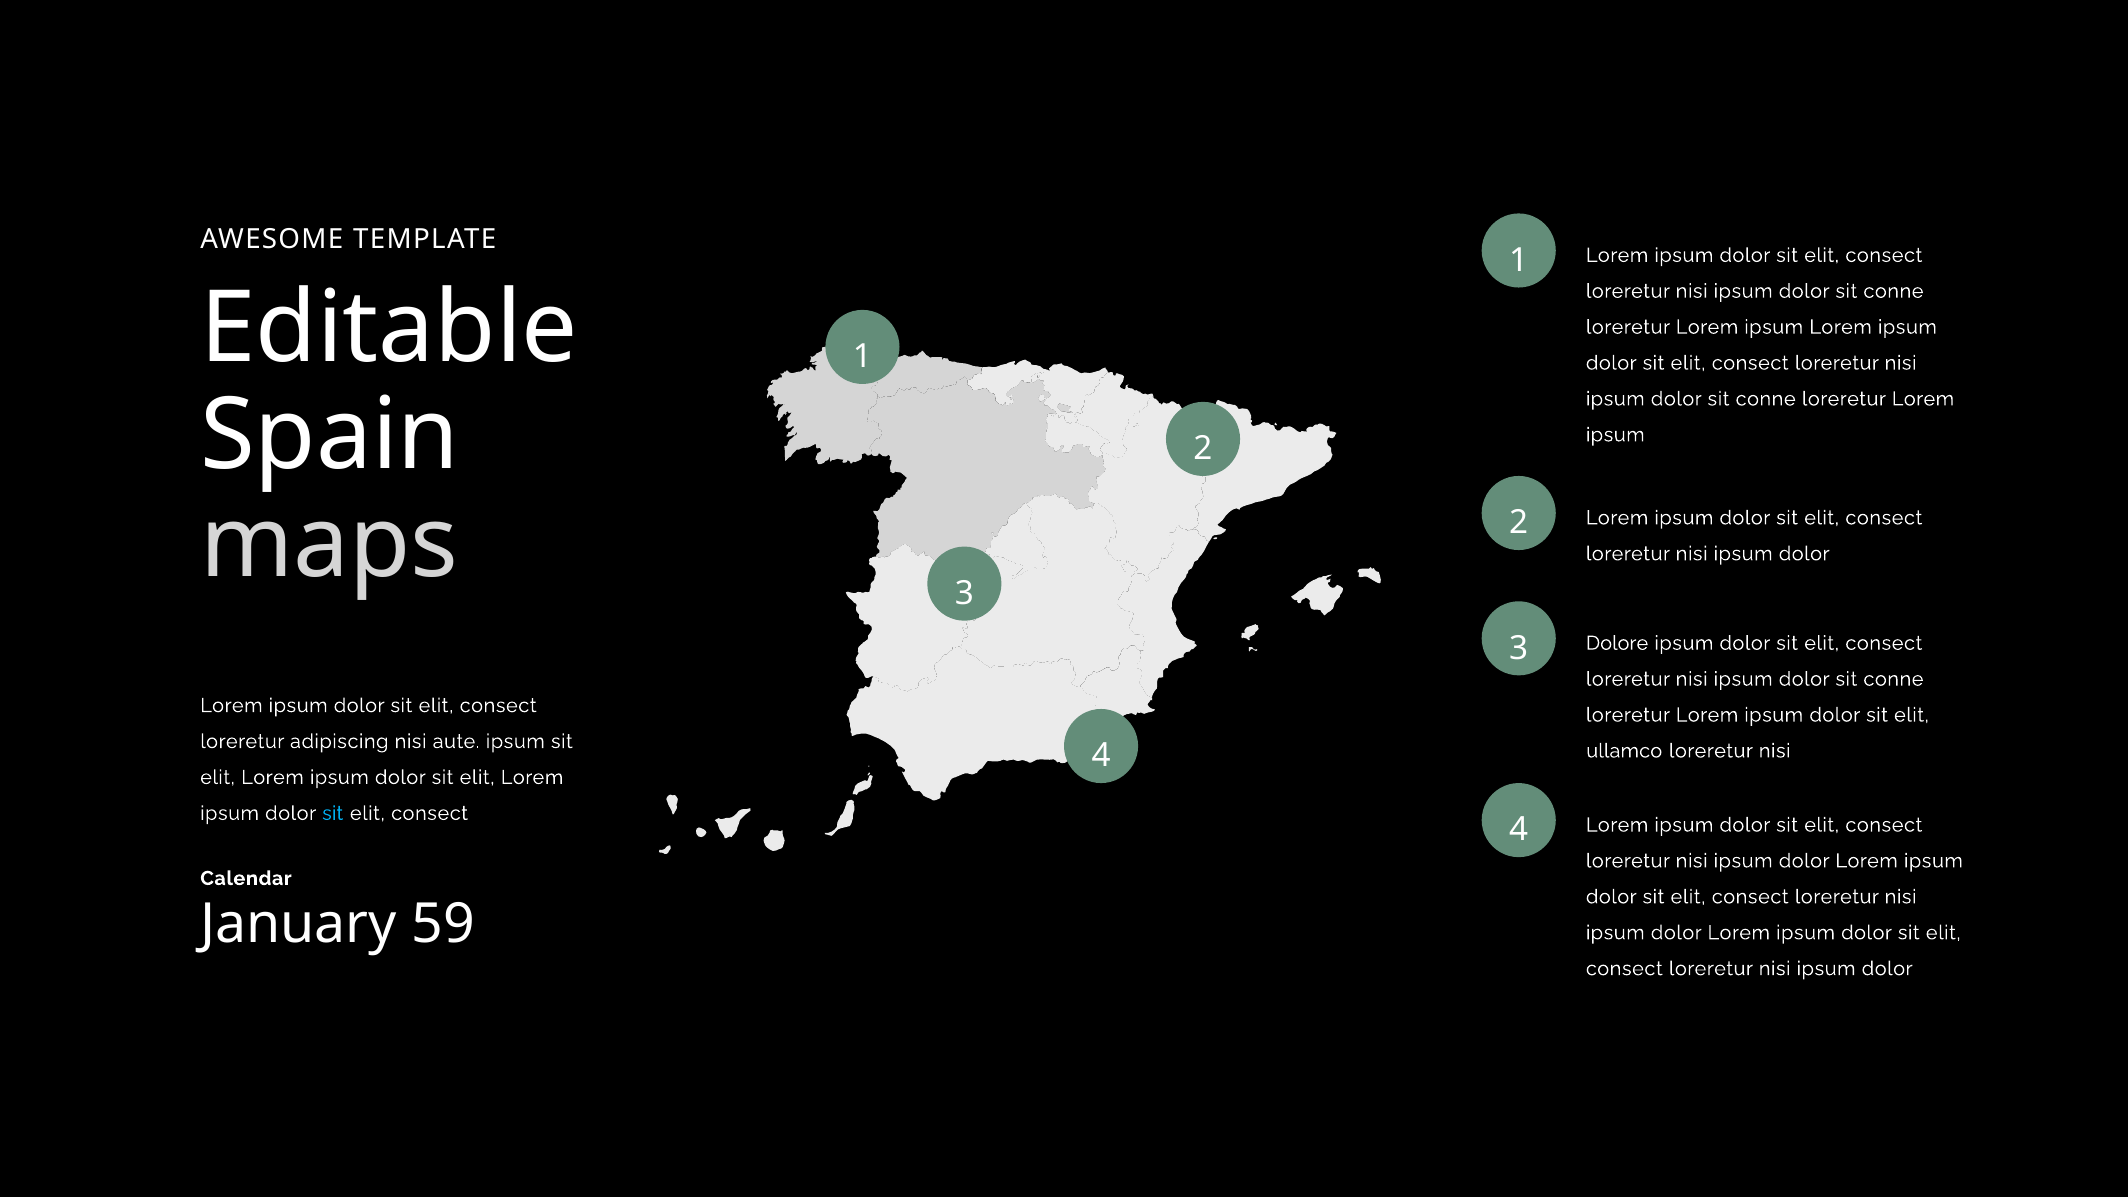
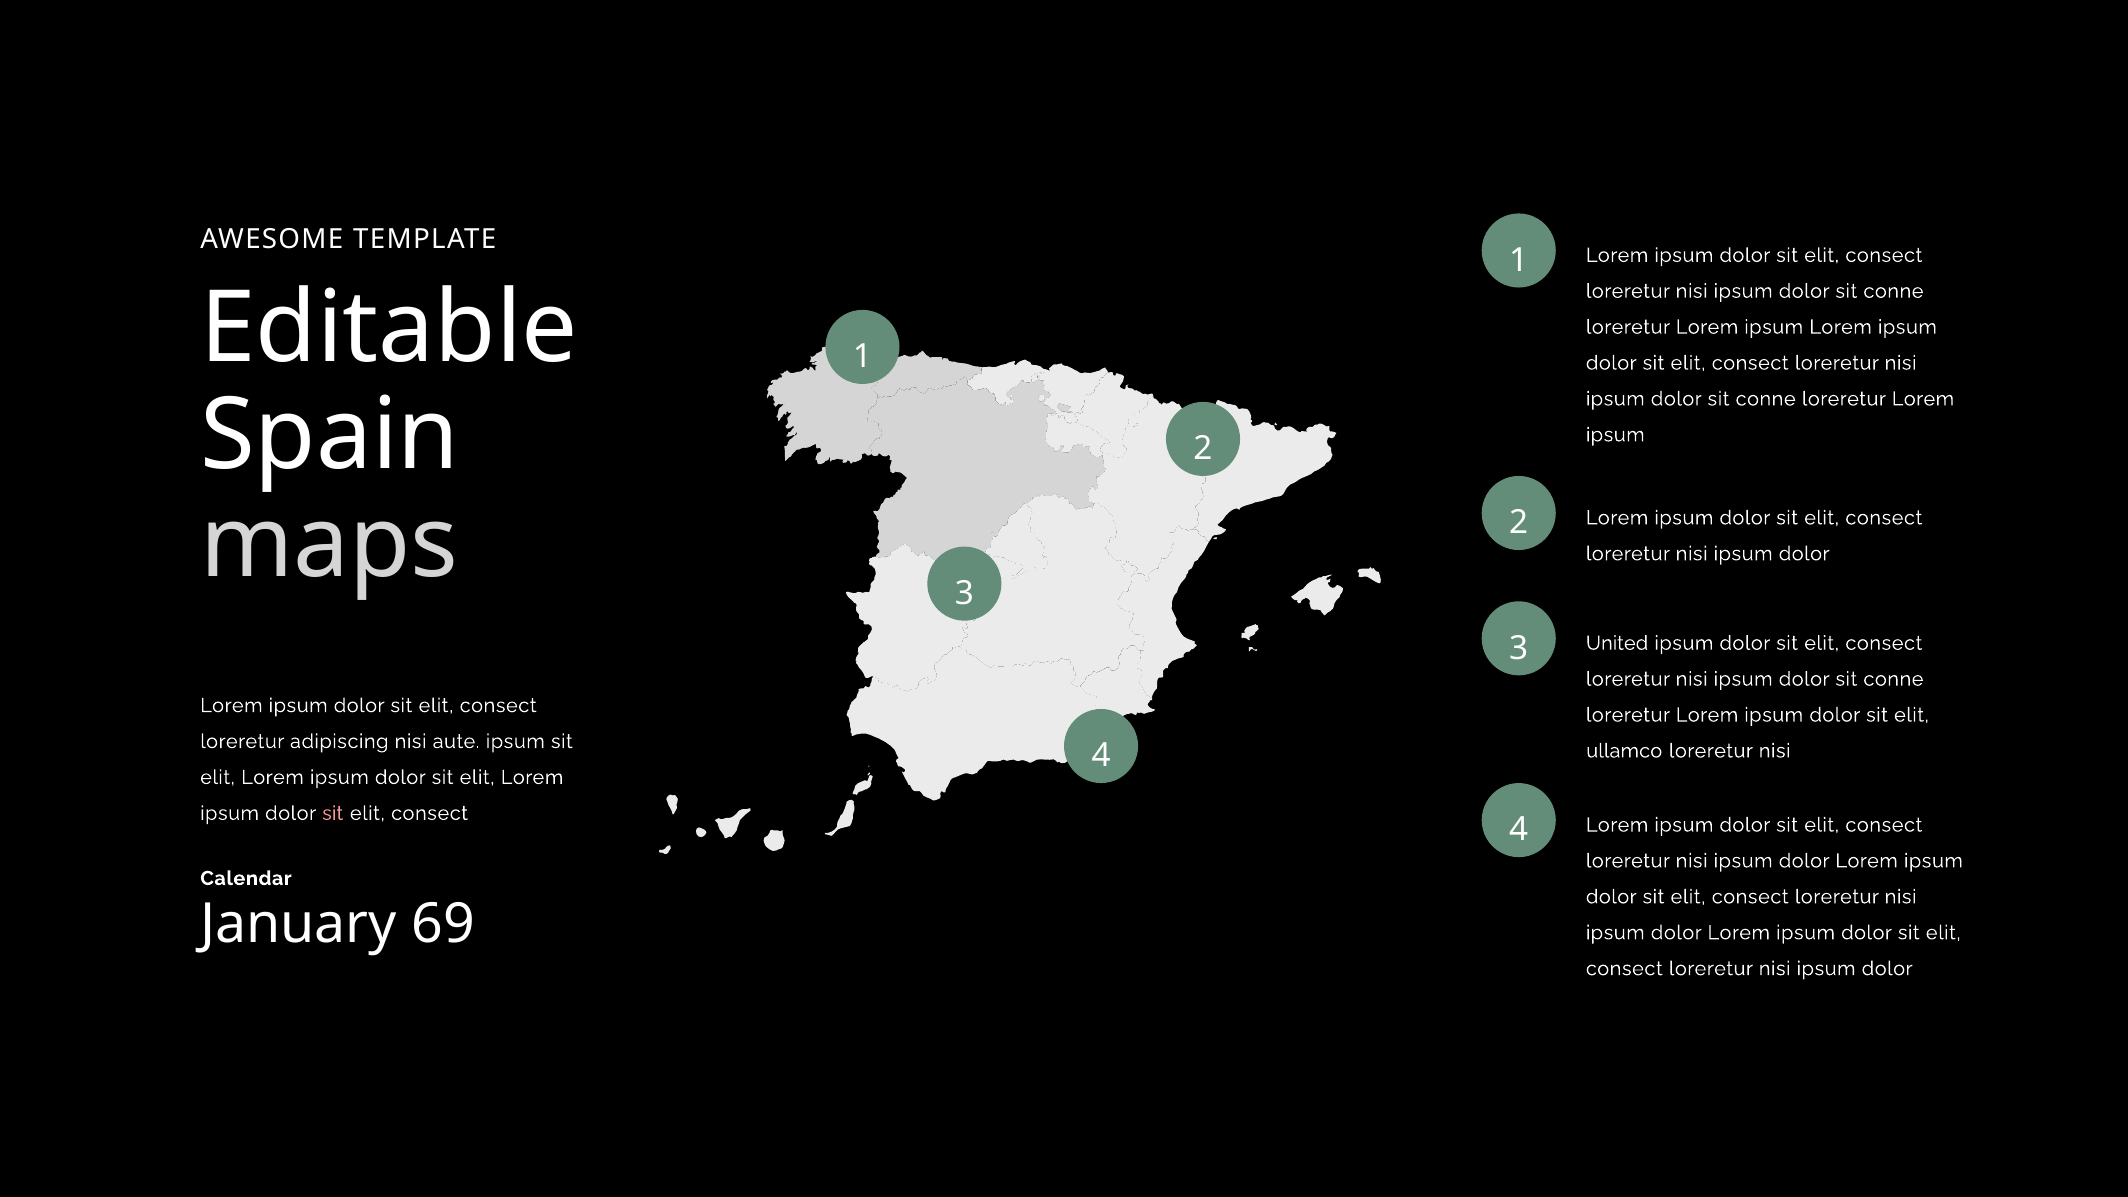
Dolore: Dolore -> United (1617, 643)
sit colour: light blue -> pink (333, 813)
59: 59 -> 69 (443, 924)
